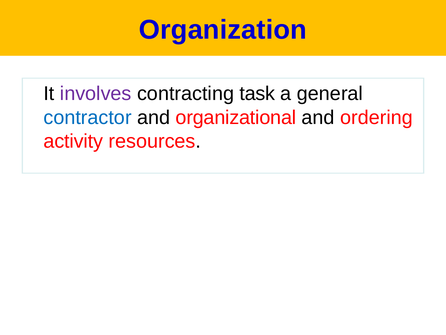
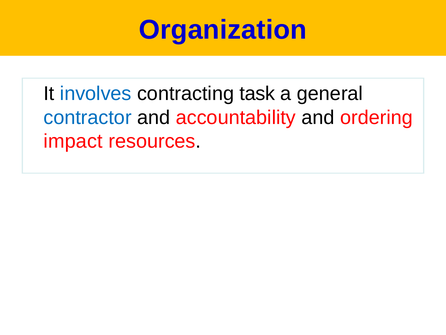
involves colour: purple -> blue (96, 94)
organizational: organizational -> accountability (236, 117)
activity: activity -> impact (73, 141)
